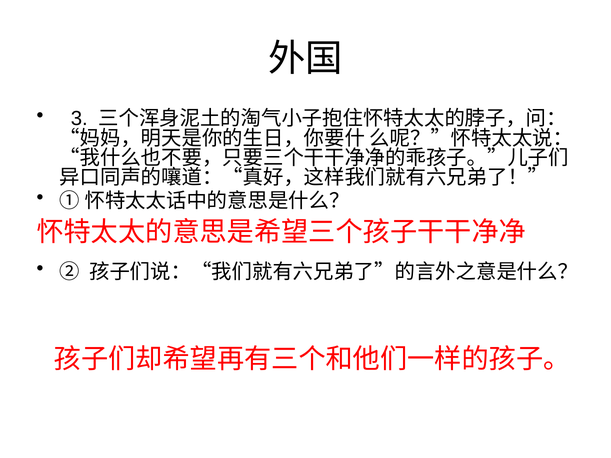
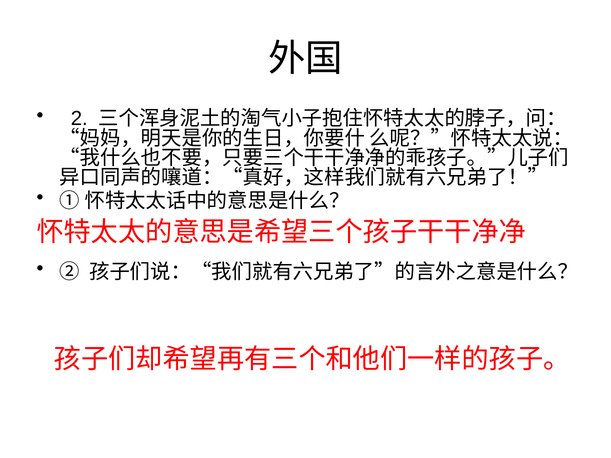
3: 3 -> 2 (79, 119)
